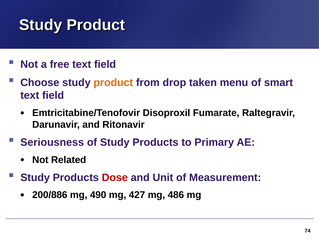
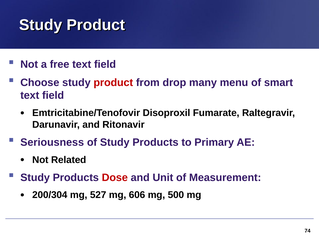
product colour: orange -> red (113, 82)
taken: taken -> many (203, 82)
200/886: 200/886 -> 200/304 (50, 194)
490: 490 -> 527 (98, 194)
427: 427 -> 606 (137, 194)
486: 486 -> 500 (176, 194)
